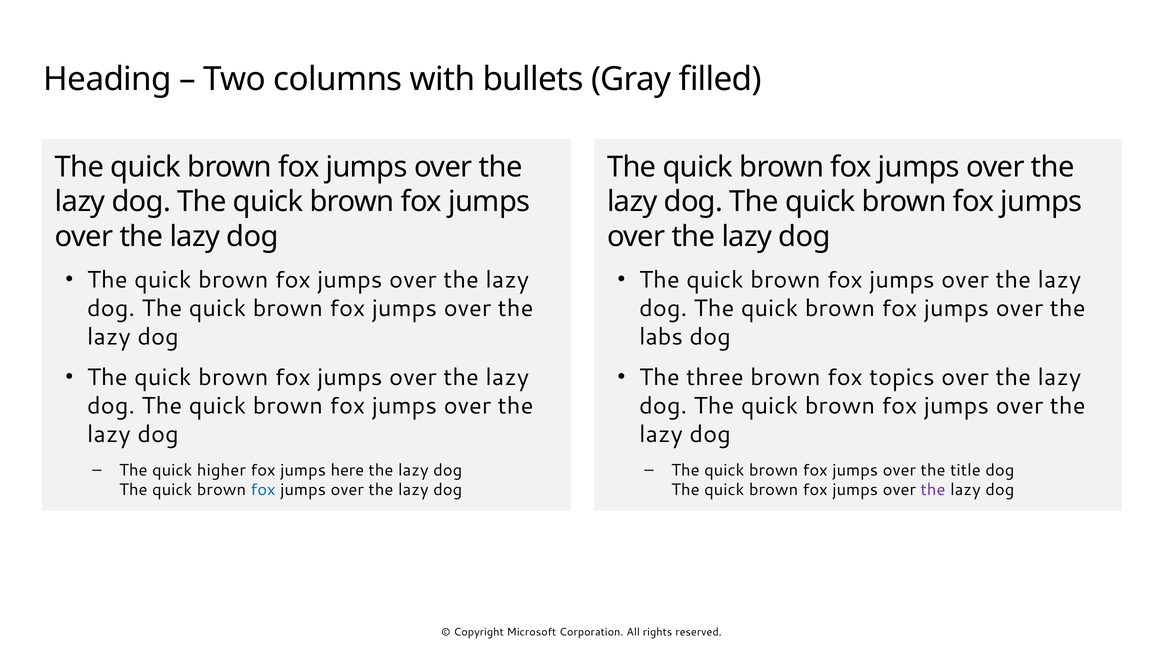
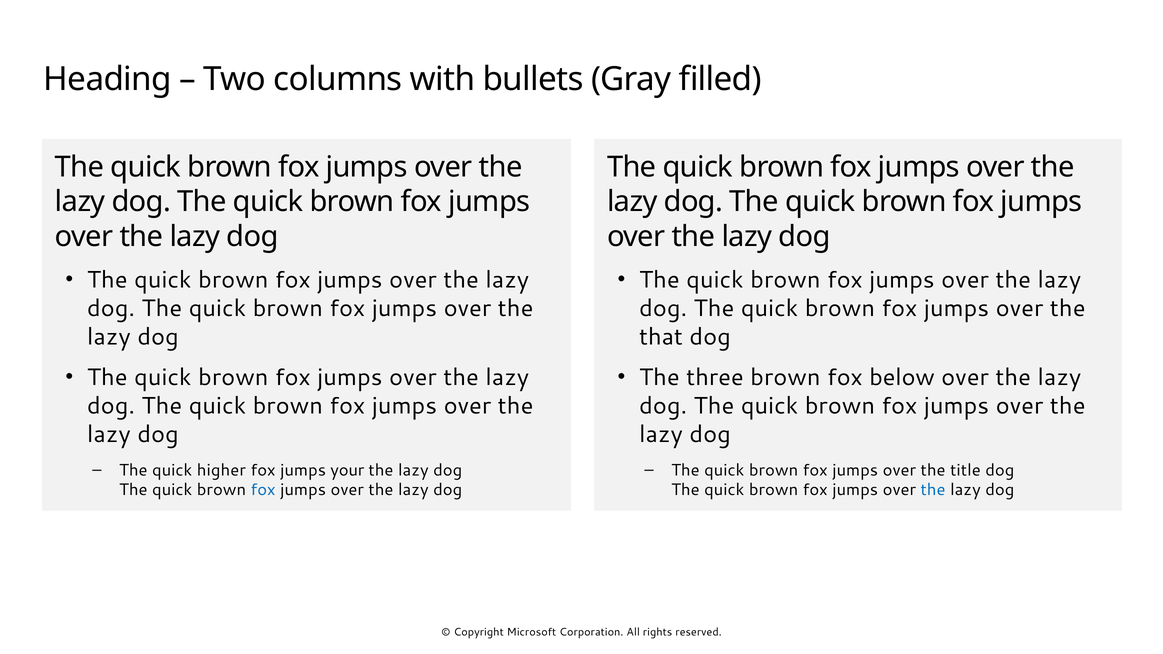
labs: labs -> that (661, 337)
topics: topics -> below (902, 377)
here: here -> your (347, 470)
the colour: purple -> blue (933, 490)
